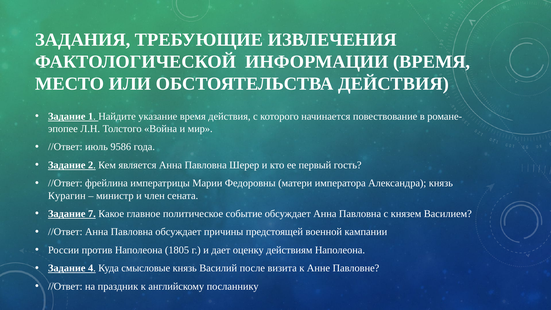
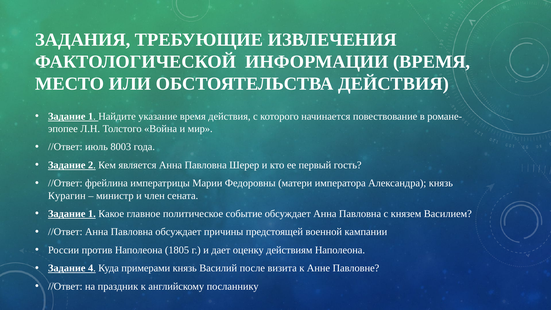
9586: 9586 -> 8003 (121, 147)
7: 7 -> 1 (92, 214)
смысловые: смысловые -> примерами (146, 268)
